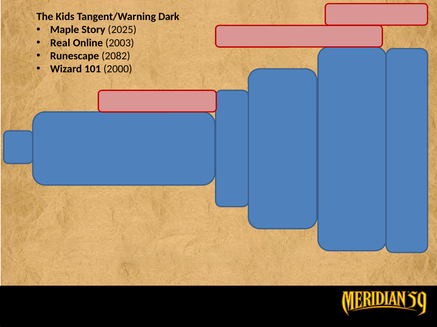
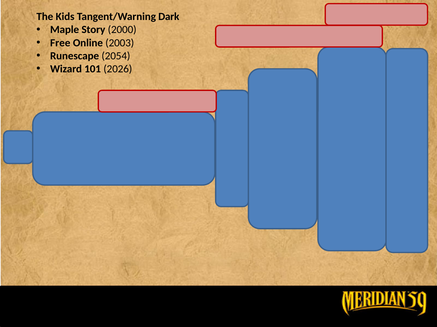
2025: 2025 -> 2000 (122, 30)
Real: Real -> Free (60, 43)
2082: 2082 -> 2054 (116, 56)
2000: 2000 -> 2026 (118, 69)
